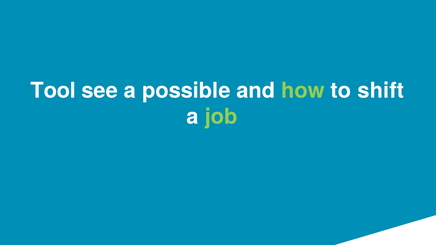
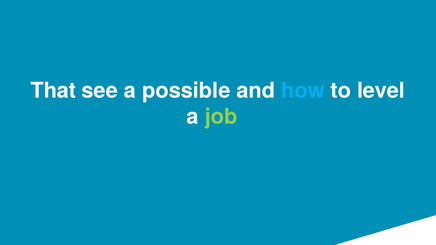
Tool: Tool -> That (53, 91)
how colour: light green -> light blue (303, 91)
shift: shift -> level (381, 91)
